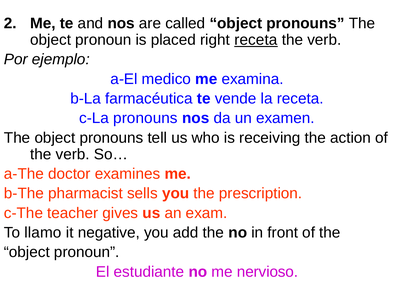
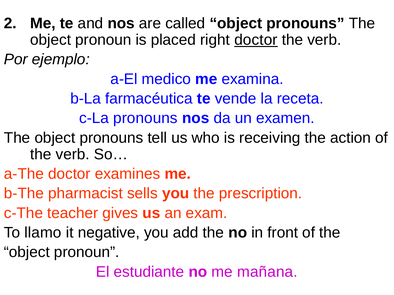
right receta: receta -> doctor (256, 40)
nervioso: nervioso -> mañana (267, 272)
